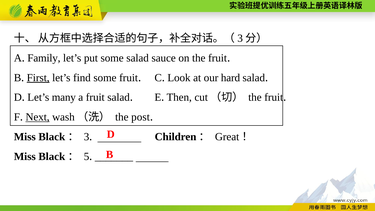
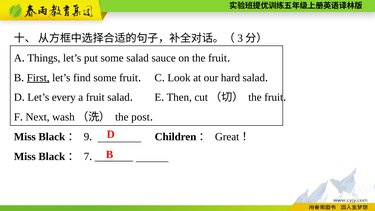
Family: Family -> Things (44, 58)
many: many -> every (64, 97)
Next underline: present -> none (38, 117)
3: 3 -> 9 (87, 137)
5: 5 -> 7 (87, 156)
